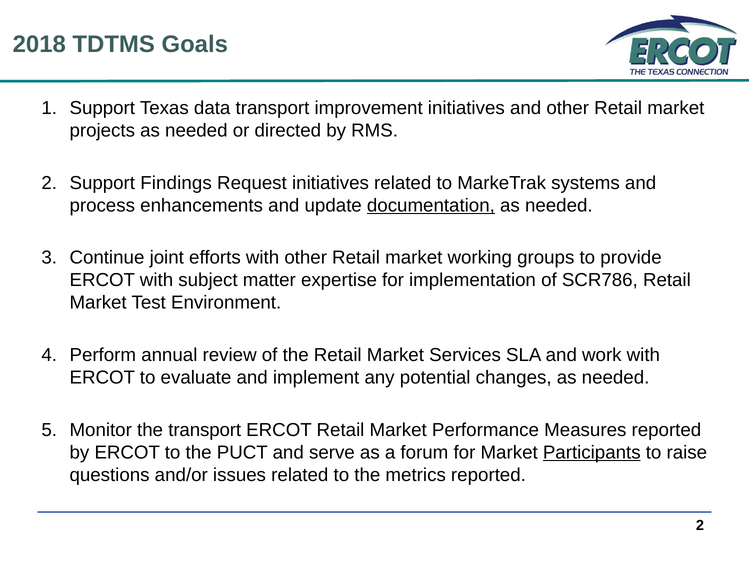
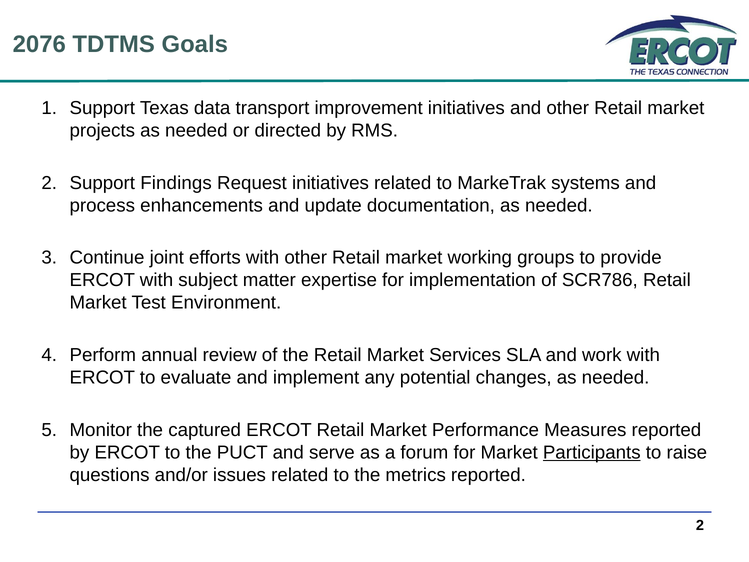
2018: 2018 -> 2076 (39, 44)
documentation underline: present -> none (431, 205)
the transport: transport -> captured (205, 430)
